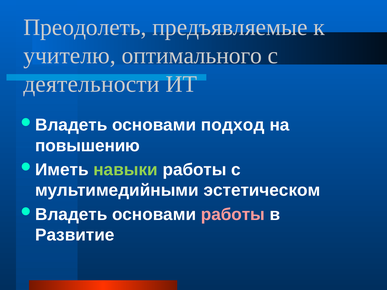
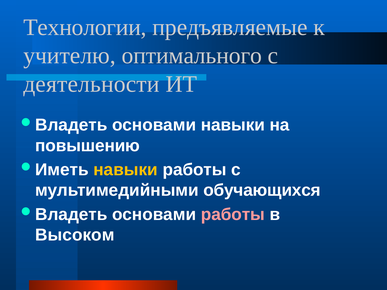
Преодолеть: Преодолеть -> Технологии (85, 27)
основами подход: подход -> навыки (233, 125)
навыки colour: light green -> yellow (126, 170)
эстетическом: эстетическом -> обучающихся (262, 190)
Развитие: Развитие -> Высоком (75, 235)
